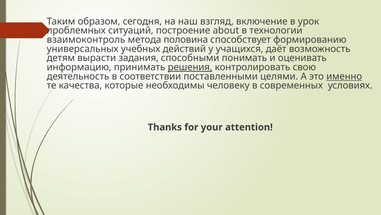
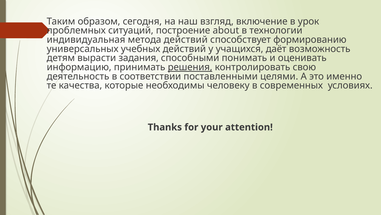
взаимоконтроль: взаимоконтроль -> индивидуальная (86, 40)
метода половина: половина -> действий (186, 40)
именно underline: present -> none (344, 76)
